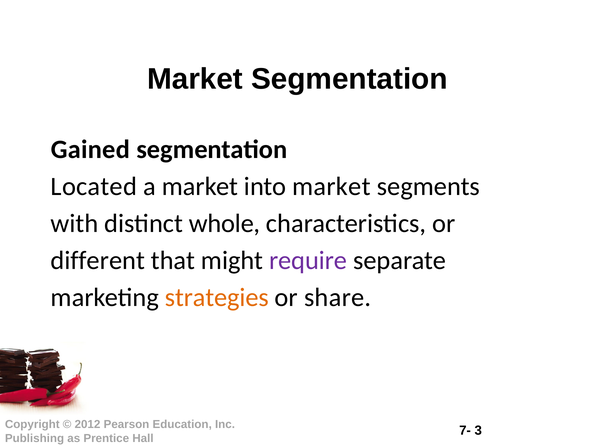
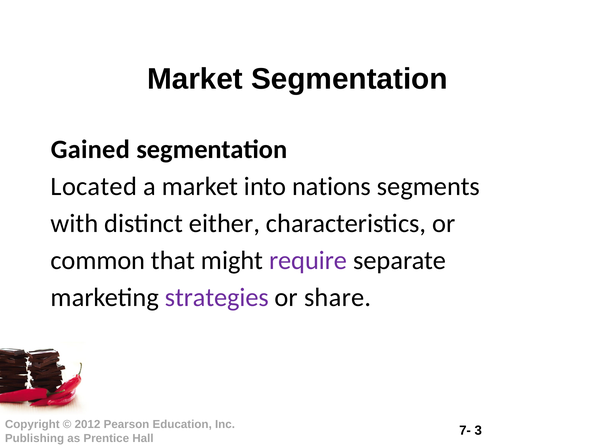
into market: market -> nations (332, 187)
whole: whole -> either (224, 224)
different: different -> common (98, 261)
strategies colour: orange -> purple (217, 298)
